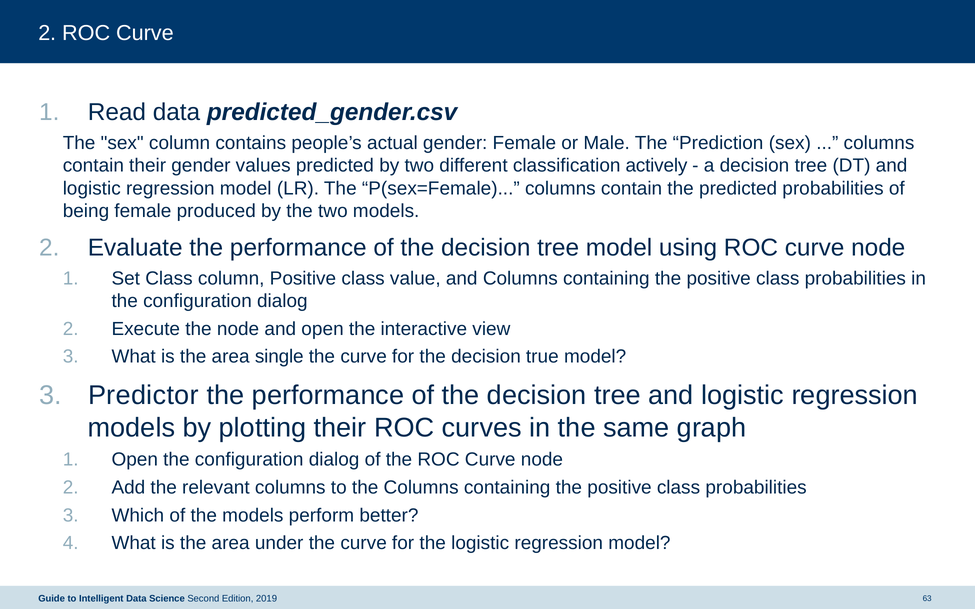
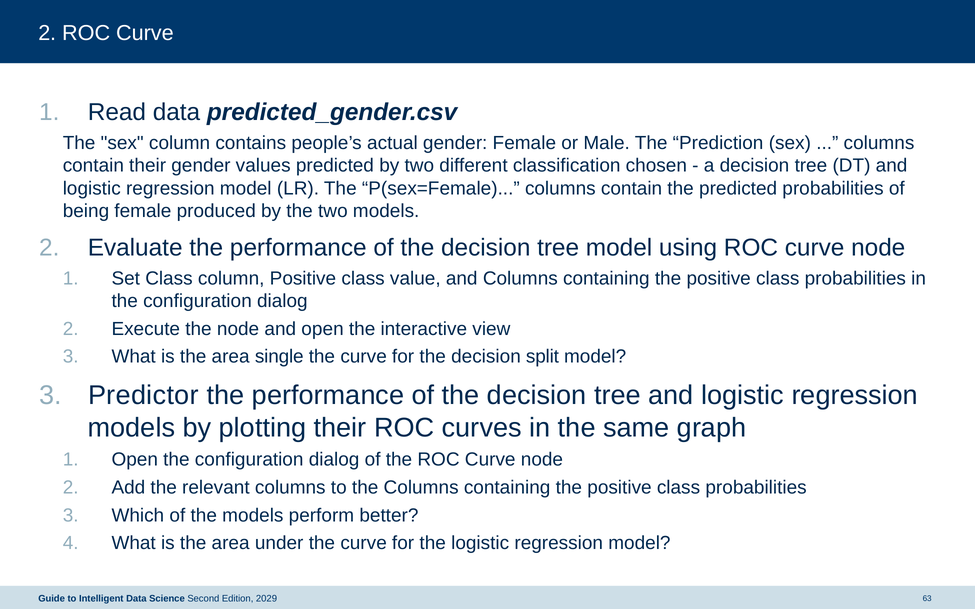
actively: actively -> chosen (656, 166)
true: true -> split (542, 357)
2019: 2019 -> 2029 (267, 599)
